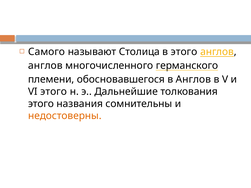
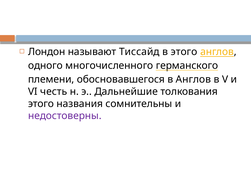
Самого: Самого -> Лондон (47, 52)
Столица: Столица -> Тиссайд (139, 52)
англов: англов -> одного (45, 66)
VI этого: этого -> честь (54, 92)
недостоверны colour: orange -> purple (65, 116)
